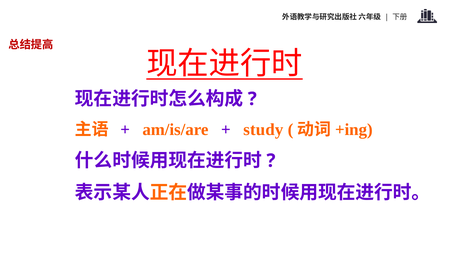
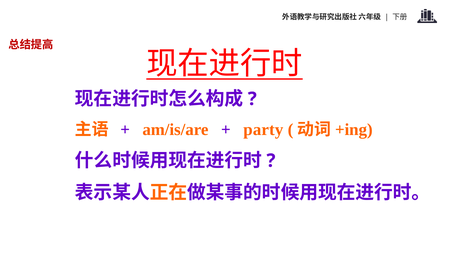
study: study -> party (263, 129)
